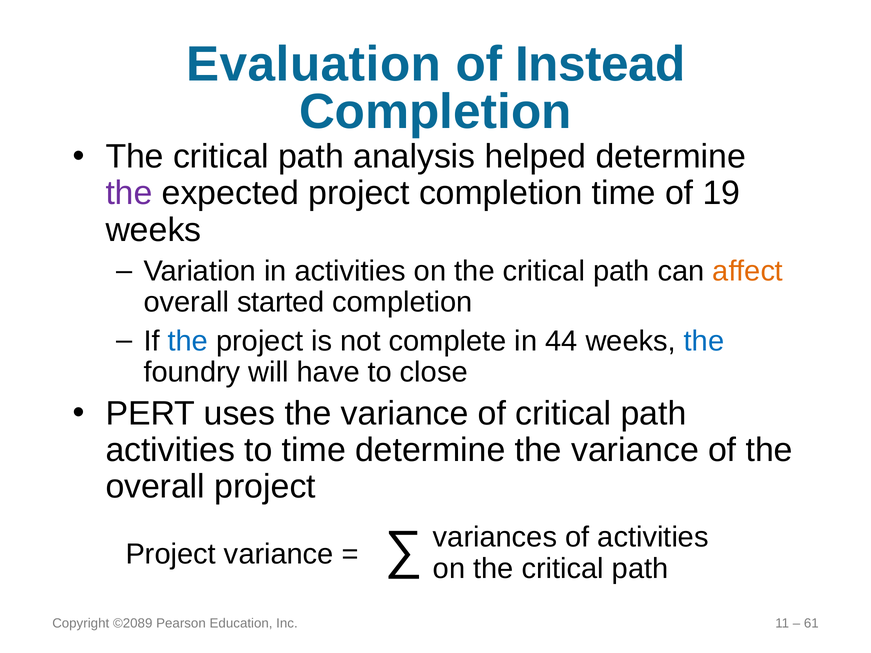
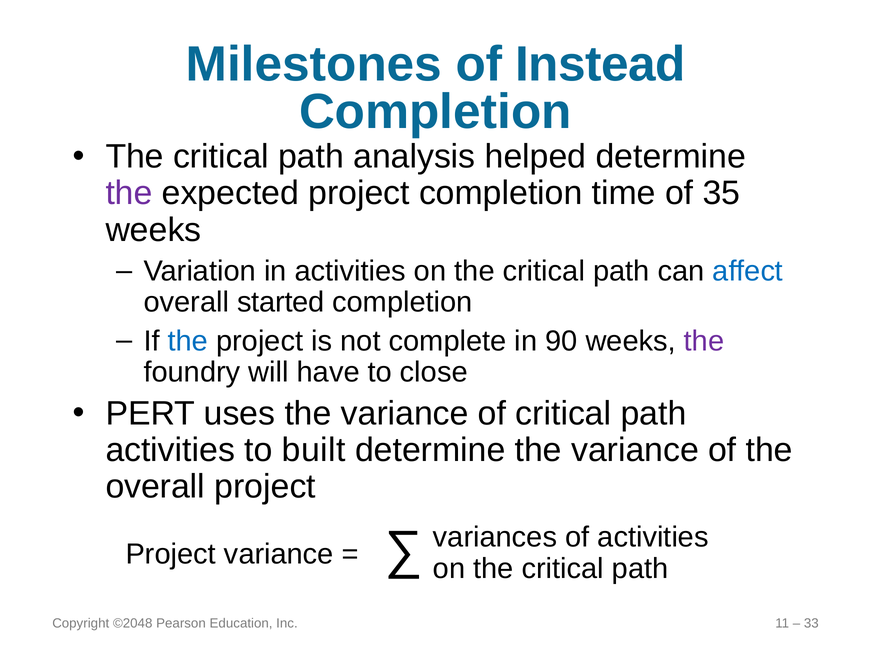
Evaluation: Evaluation -> Milestones (314, 64)
19: 19 -> 35 (721, 193)
affect colour: orange -> blue (748, 271)
44: 44 -> 90 (561, 341)
the colour: blue -> purple (704, 341)
to time: time -> built (314, 450)
©2089: ©2089 -> ©2048 (133, 624)
61: 61 -> 33 (811, 624)
